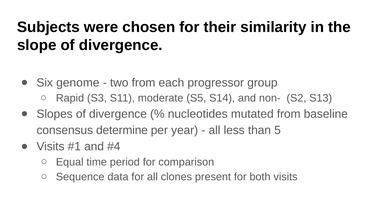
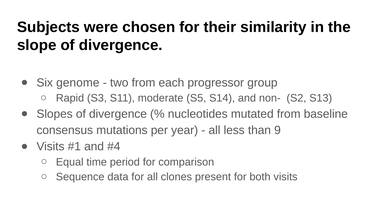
determine: determine -> mutations (122, 130)
5: 5 -> 9 (278, 130)
